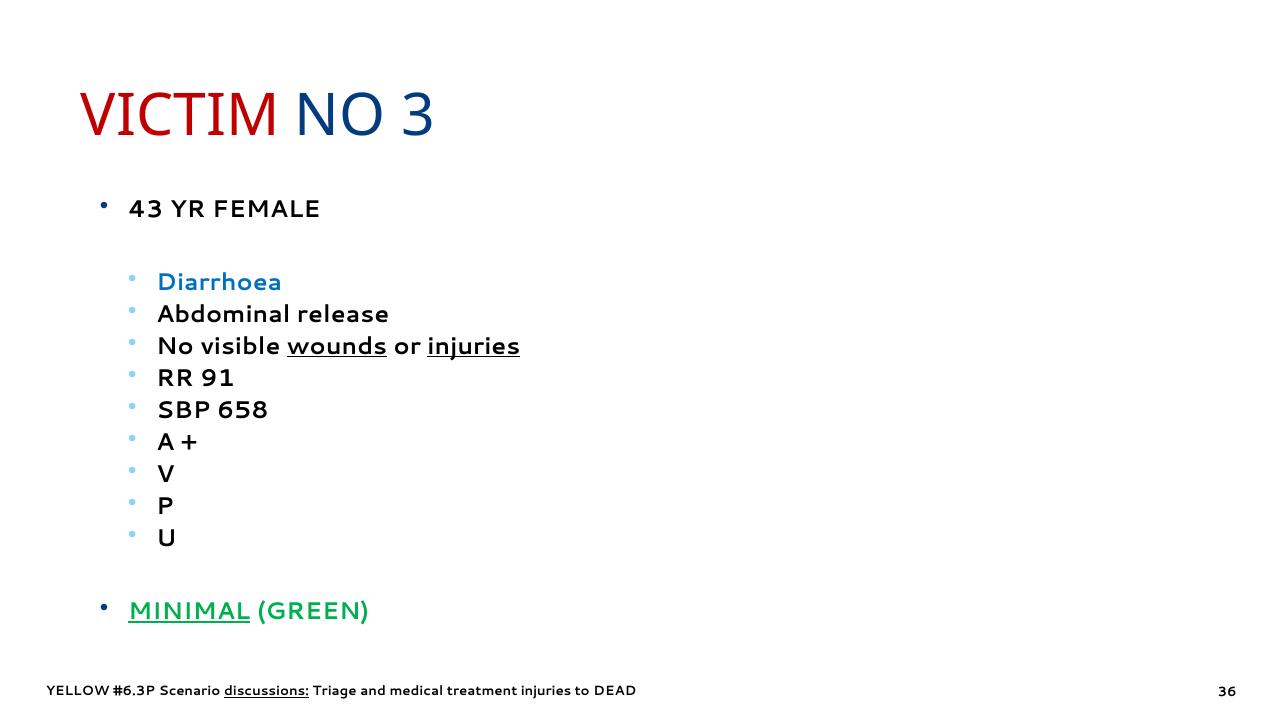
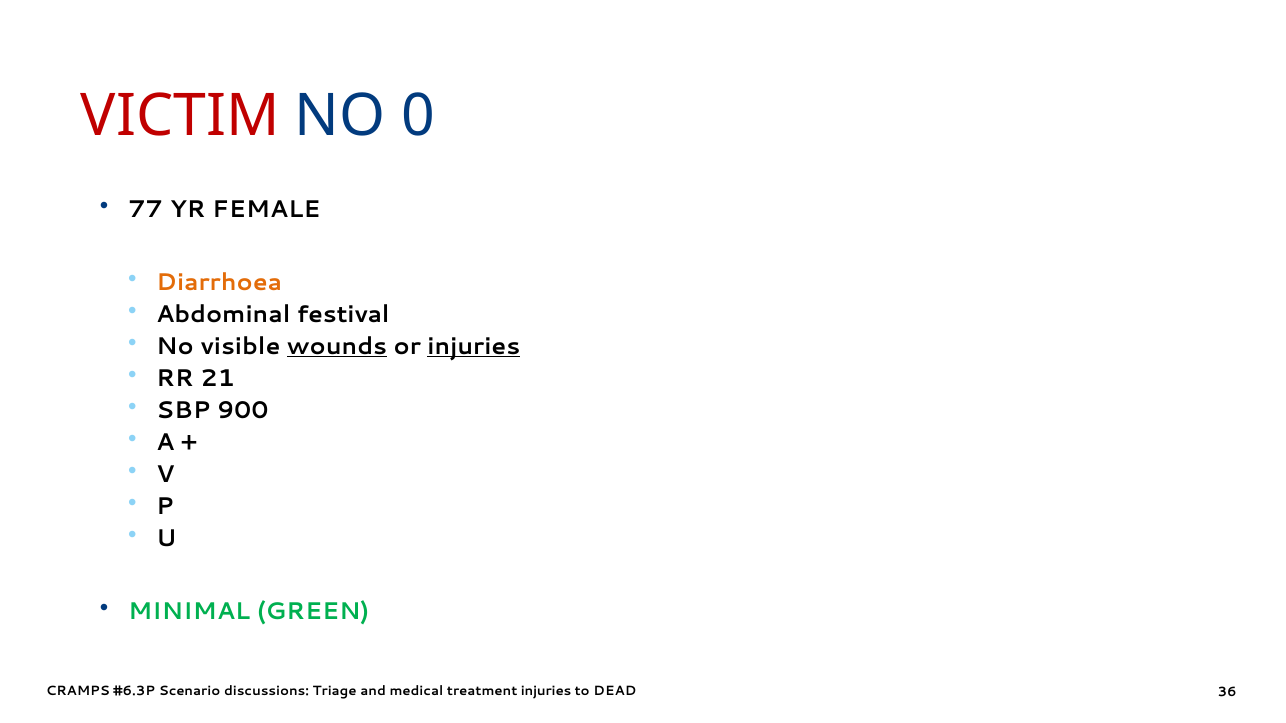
3: 3 -> 0 (418, 116)
43: 43 -> 77 (146, 209)
Diarrhoea colour: blue -> orange (219, 282)
release: release -> festival (343, 314)
91: 91 -> 21 (218, 379)
658: 658 -> 900 (243, 411)
MINIMAL underline: present -> none (189, 612)
YELLOW: YELLOW -> CRAMPS (78, 692)
discussions underline: present -> none (267, 692)
